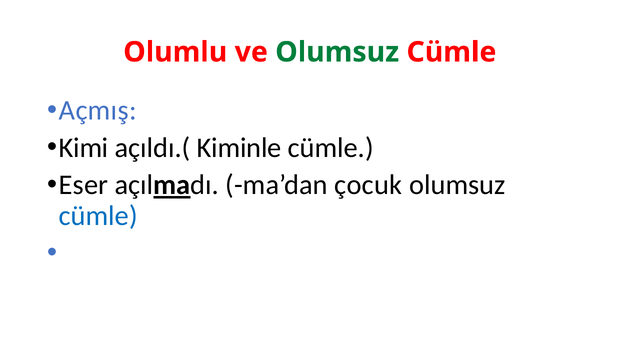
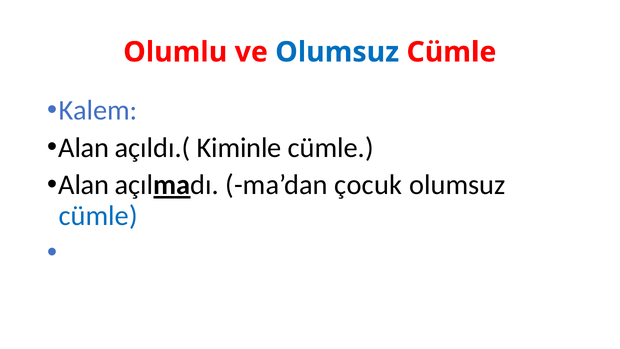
Olumsuz colour: green -> blue (337, 52)
Açmış: Açmış -> Kalem (98, 110)
Kimi: Kimi -> Alan (84, 148)
Eser: Eser -> Alan (84, 185)
